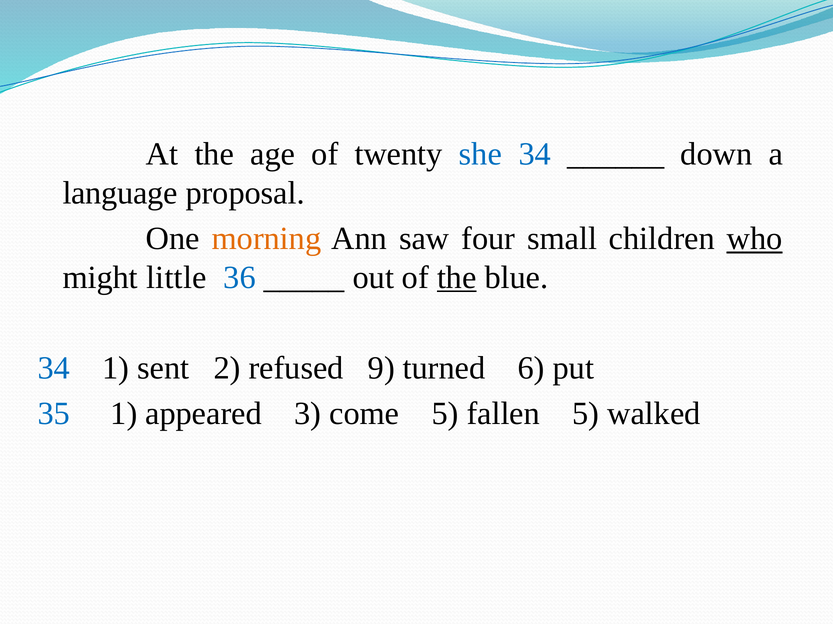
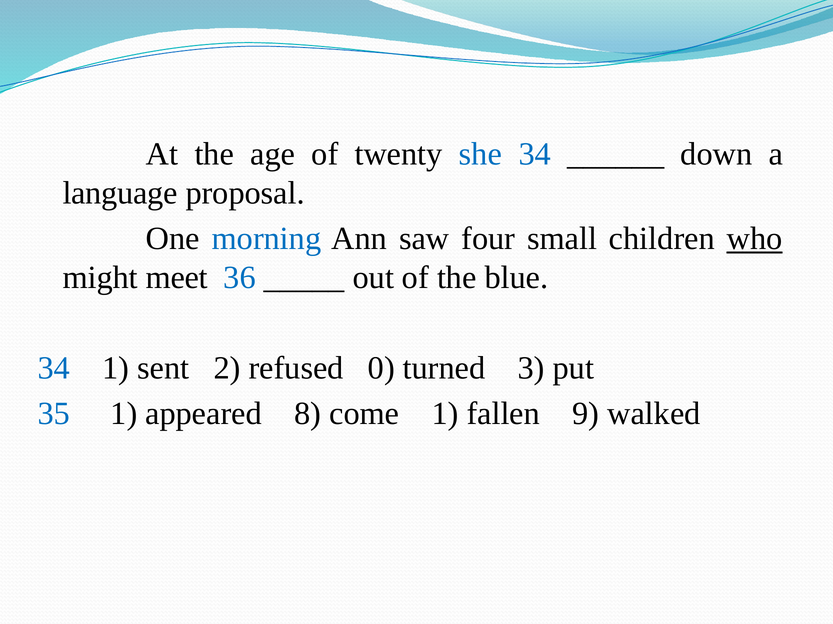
morning colour: orange -> blue (267, 239)
little: little -> meet (177, 278)
the underline: present -> none (457, 278)
9: 9 -> 0 (381, 368)
6: 6 -> 3 (531, 368)
3: 3 -> 8 (308, 414)
come 5: 5 -> 1 (445, 414)
fallen 5: 5 -> 9 (586, 414)
